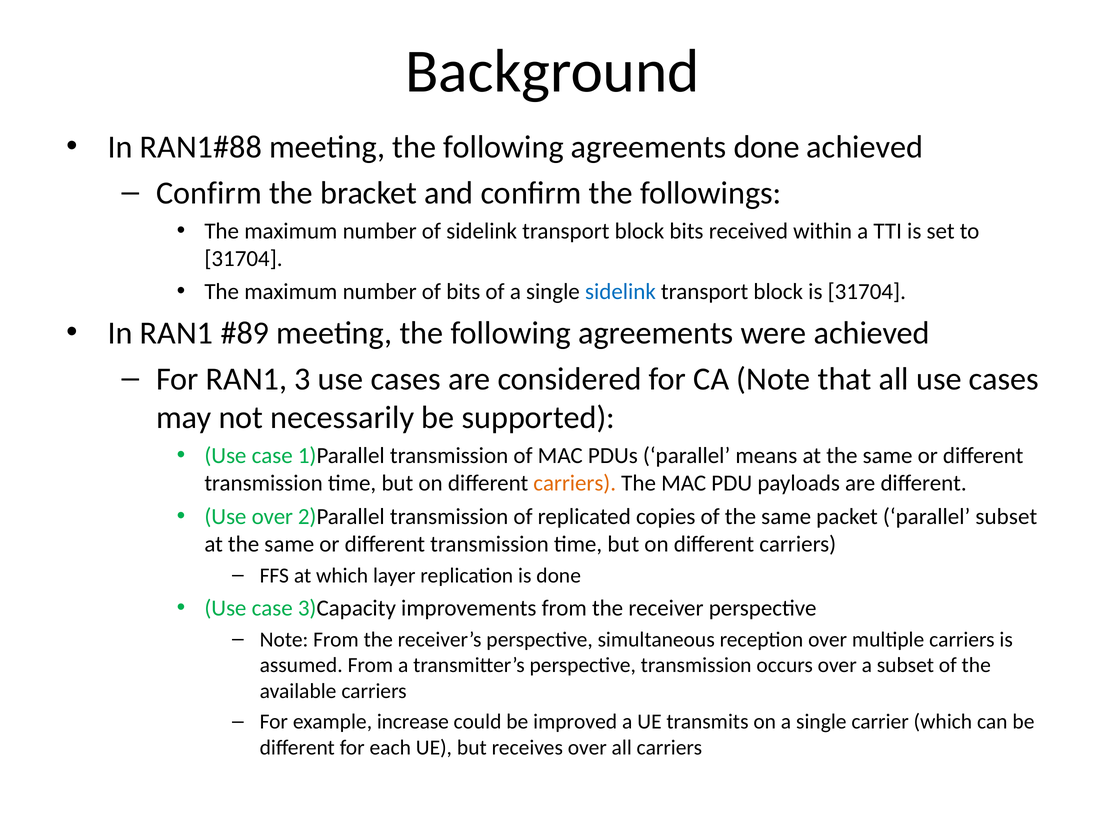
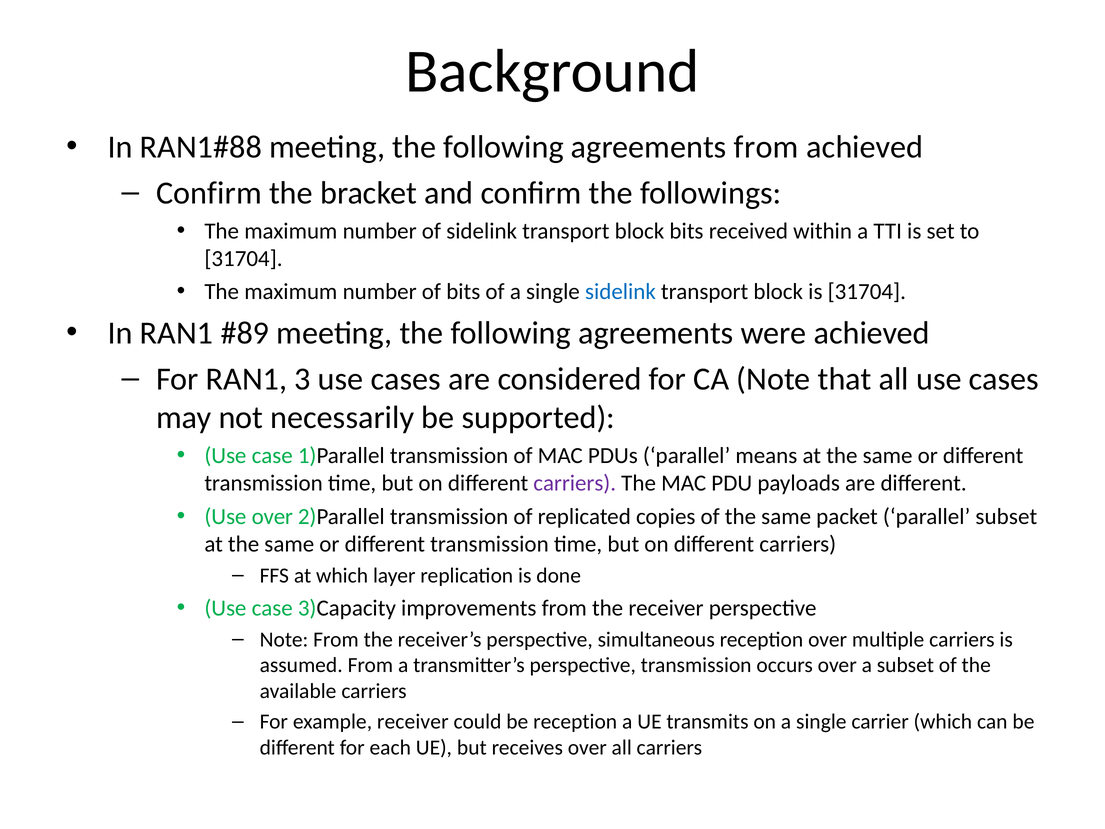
agreements done: done -> from (766, 147)
carriers colour: orange -> purple (575, 483)
example increase: increase -> receiver (413, 722)
be improved: improved -> reception (575, 722)
